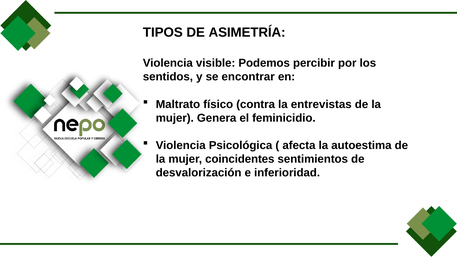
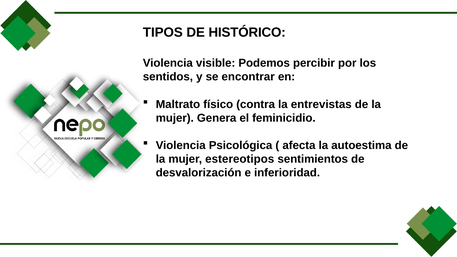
ASIMETRÍA: ASIMETRÍA -> HISTÓRICO (247, 32)
coincidentes: coincidentes -> estereotipos (240, 159)
